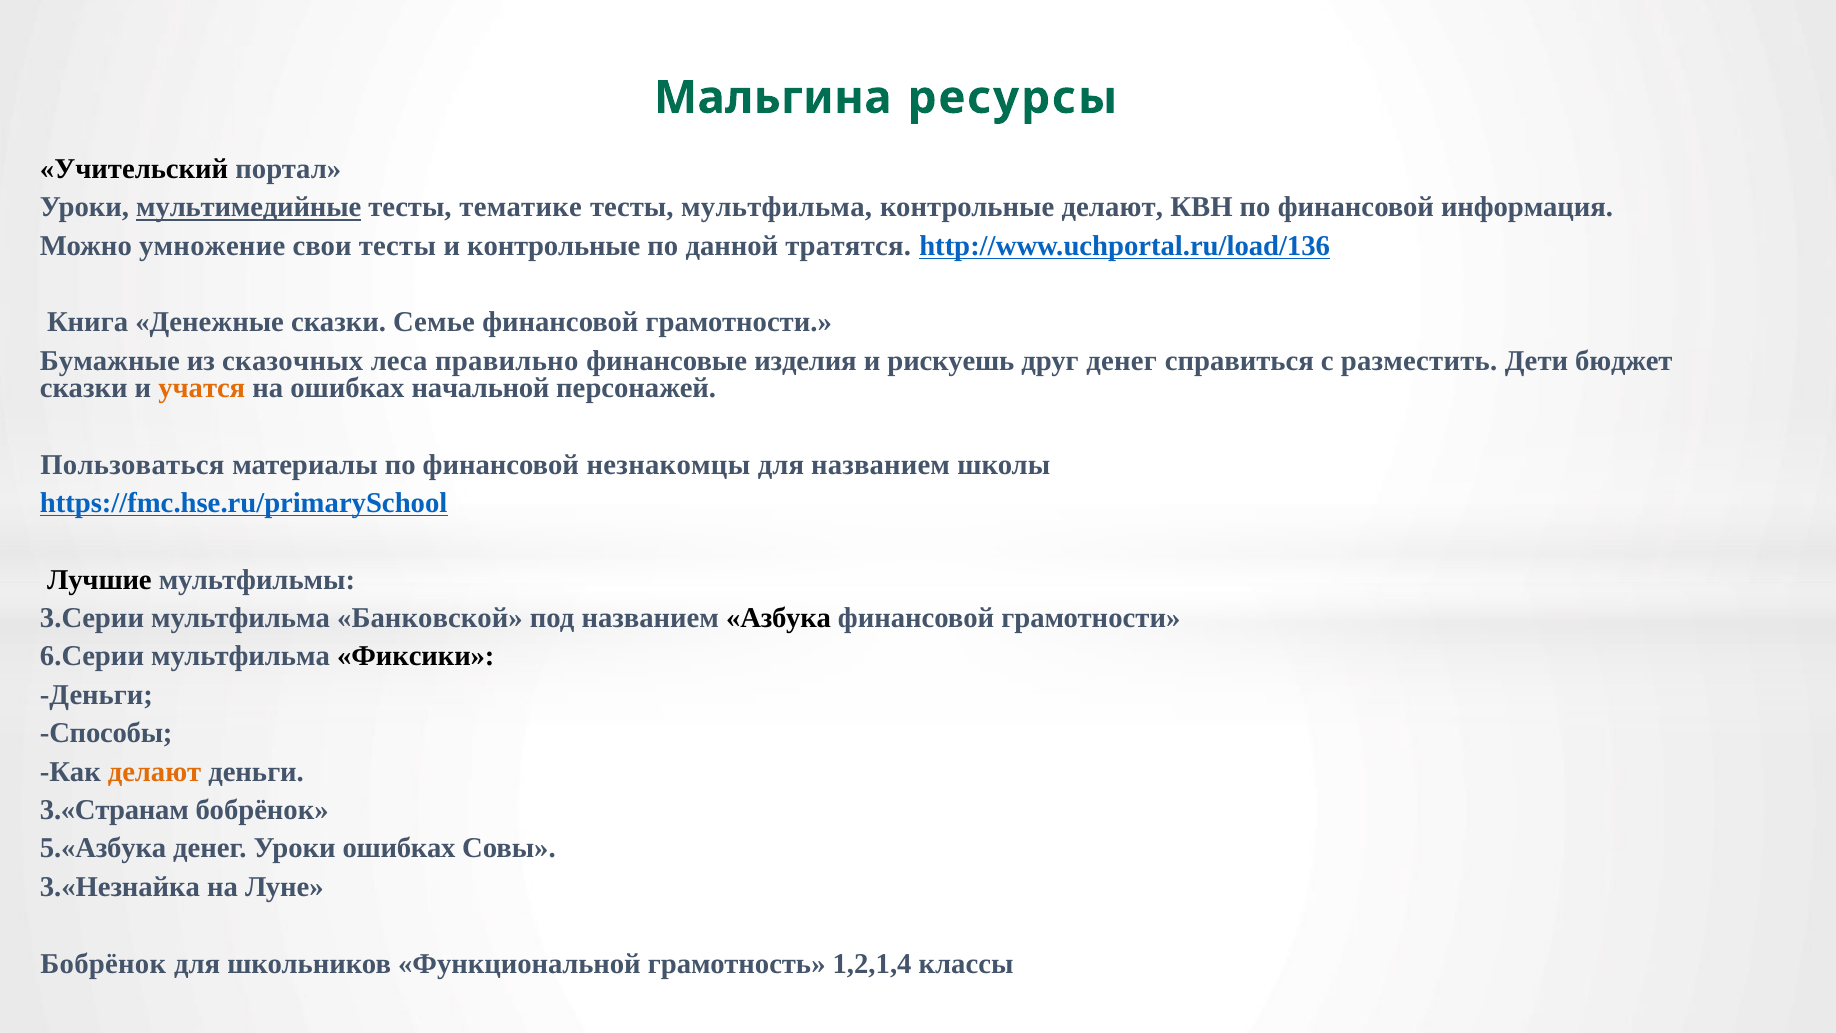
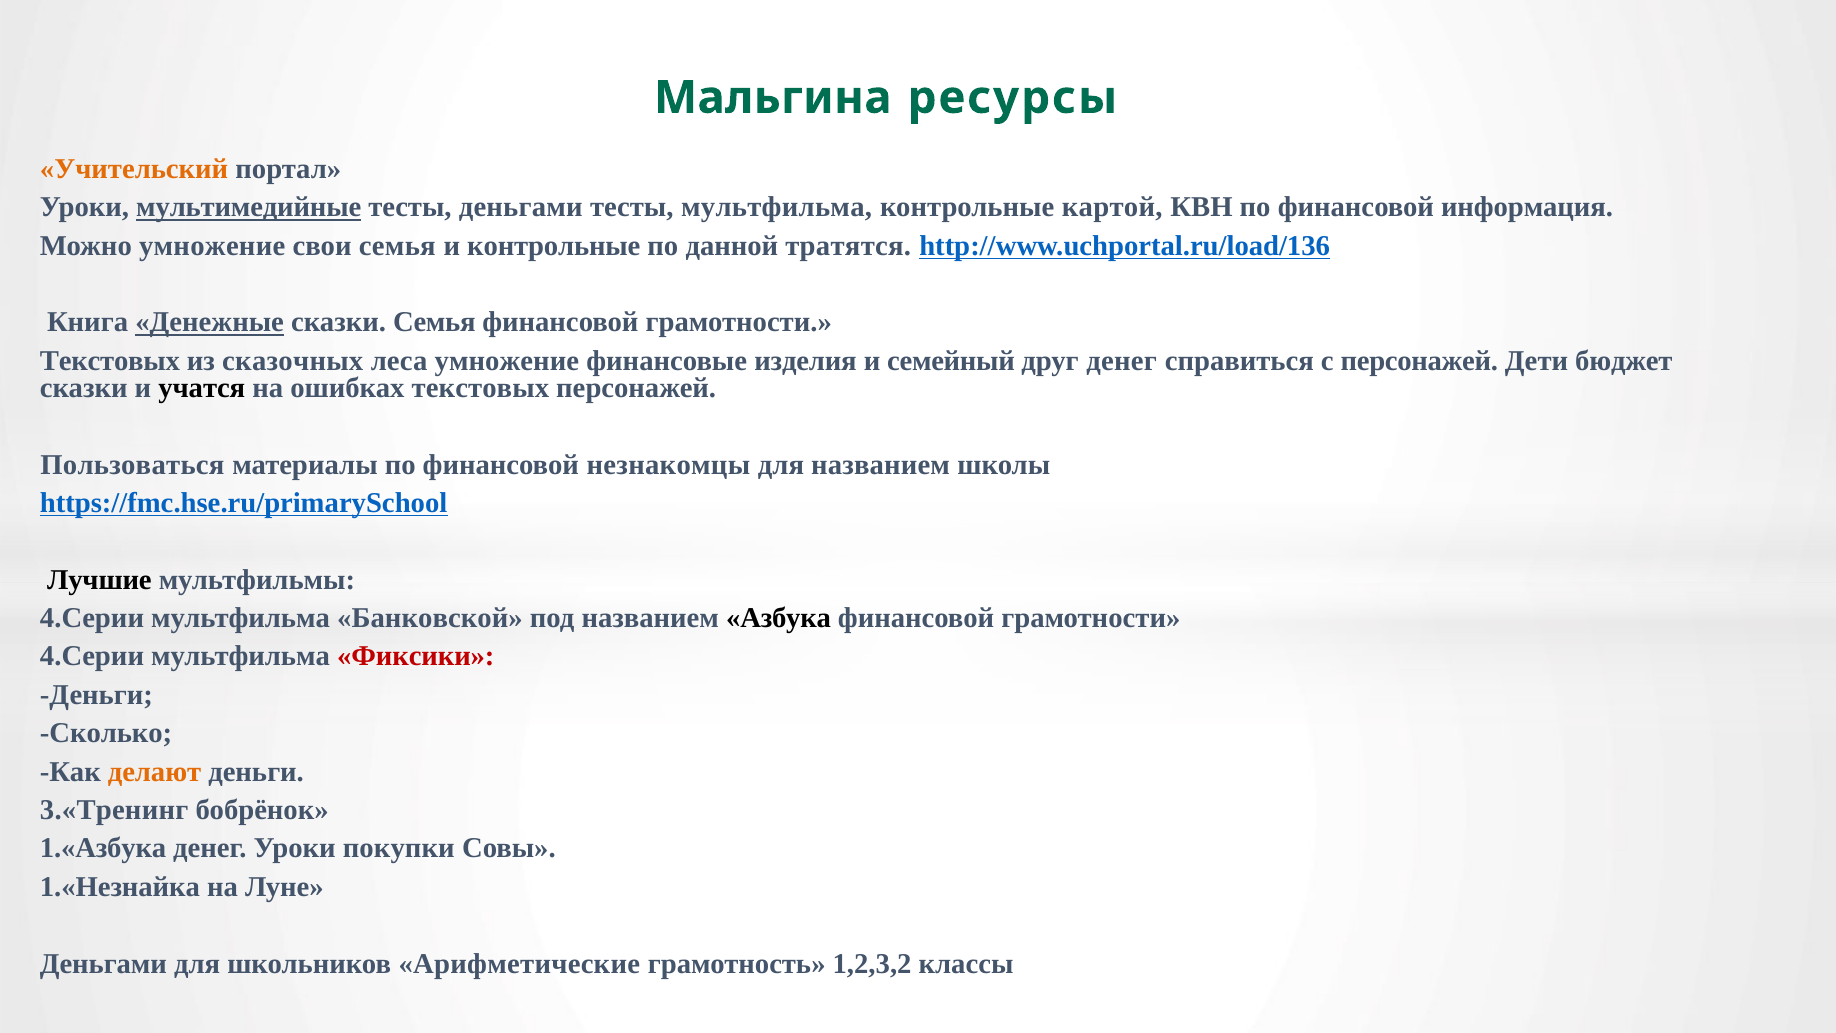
Учительский colour: black -> orange (134, 169)
тесты тематике: тематике -> деньгами (521, 207)
контрольные делают: делают -> картой (1112, 207)
свои тесты: тесты -> семья (397, 246)
Денежные underline: none -> present (210, 323)
сказки Семье: Семье -> Семья (434, 323)
Бумажные: Бумажные -> Текстовых (110, 361)
леса правильно: правильно -> умножение (507, 361)
рискуешь: рискуешь -> семейный (951, 361)
с разместить: разместить -> персонажей (1419, 361)
учатся colour: orange -> black (202, 388)
ошибках начальной: начальной -> текстовых (480, 388)
3.Серии: 3.Серии -> 4.Серии (92, 618)
6.Серии: 6.Серии -> 4.Серии (92, 657)
Фиксики colour: black -> red (416, 657)
Способы: Способы -> Сколько (106, 733)
3.«Странам: 3.«Странам -> 3.«Тренинг (114, 810)
5.«Азбука: 5.«Азбука -> 1.«Азбука (103, 849)
Уроки ошибках: ошибках -> покупки (399, 849)
3.«Незнайка: 3.«Незнайка -> 1.«Незнайка (120, 887)
Бобрёнок: Бобрёнок -> Деньгами (103, 964)
Функциональной: Функциональной -> Арифметические (519, 964)
1,2,1,4: 1,2,1,4 -> 1,2,3,2 (872, 964)
